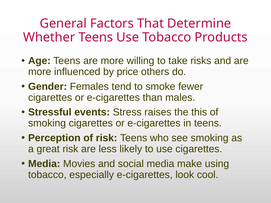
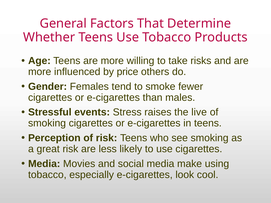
this: this -> live (199, 112)
